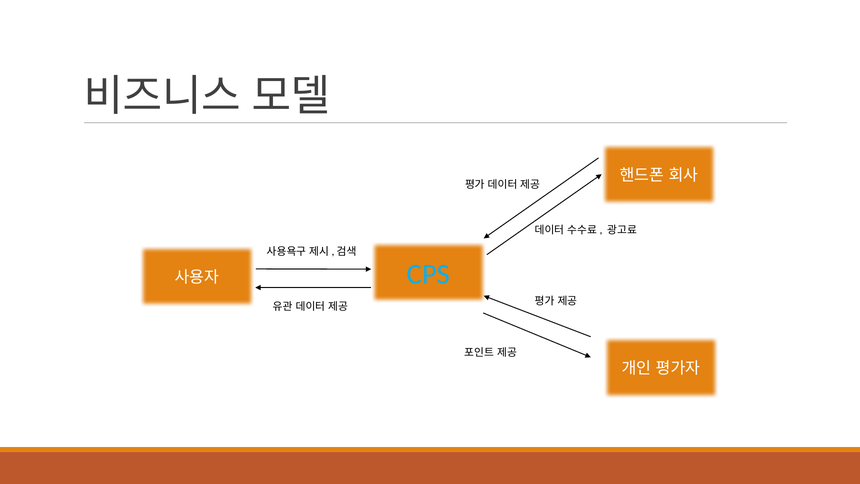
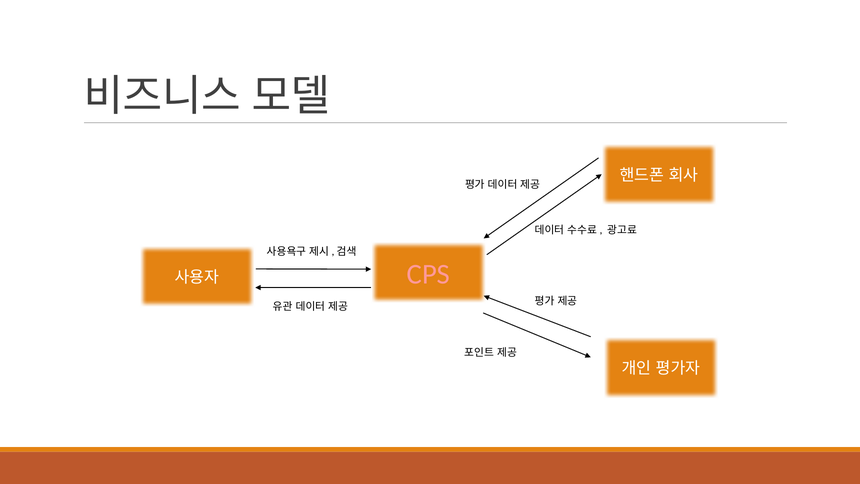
CPS colour: light blue -> pink (428, 274)
